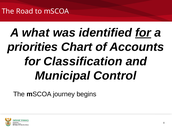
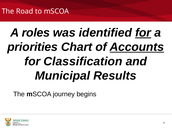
what: what -> roles (36, 33)
Accounts underline: none -> present (137, 47)
Control: Control -> Results (115, 76)
